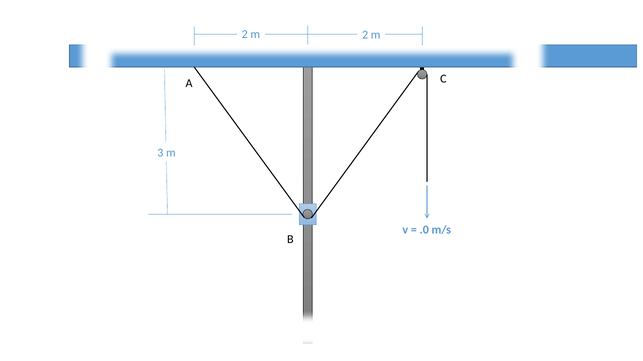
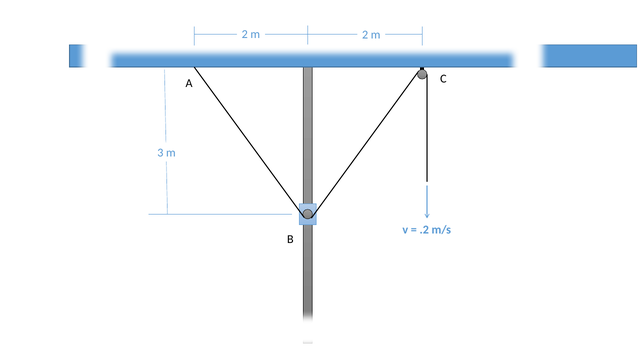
.0: .0 -> .2 (424, 230)
